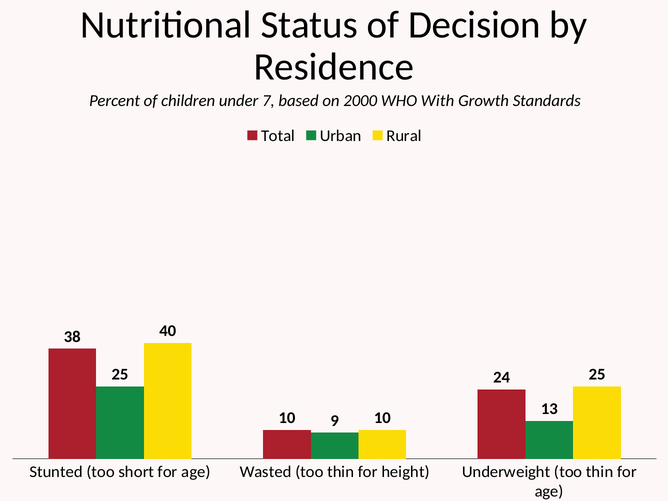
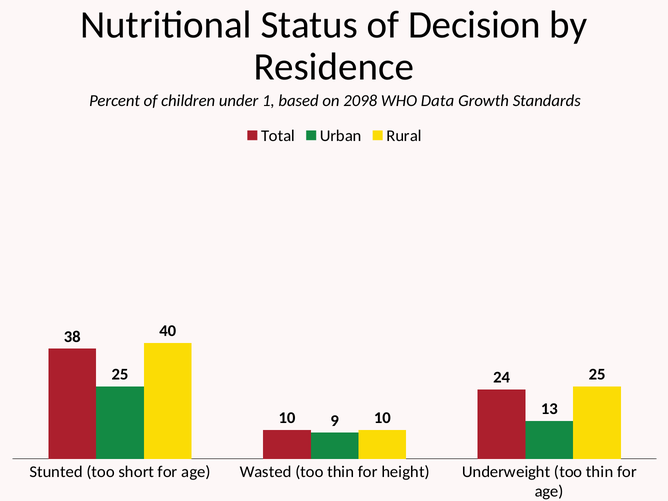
7: 7 -> 1 (268, 101)
2000: 2000 -> 2098 (360, 101)
With: With -> Data (438, 101)
